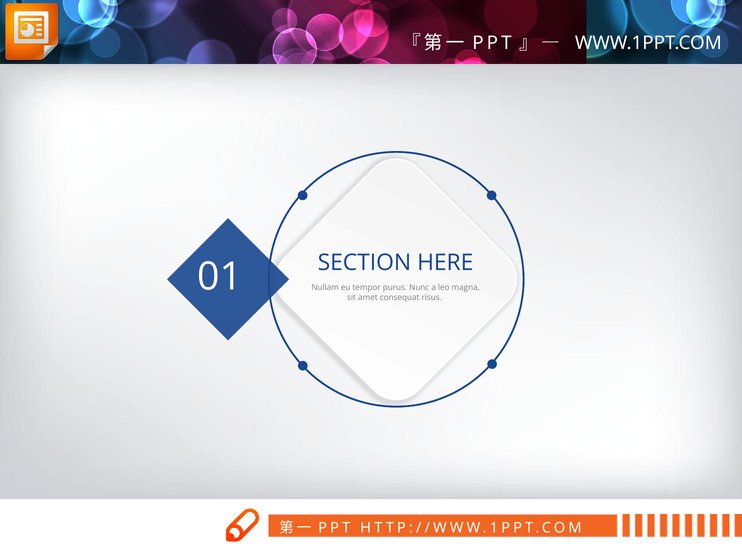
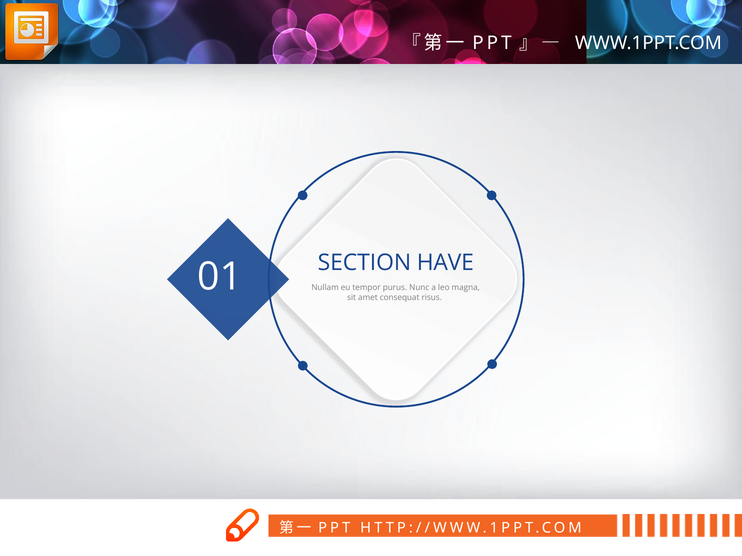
HERE: HERE -> HAVE (445, 263)
